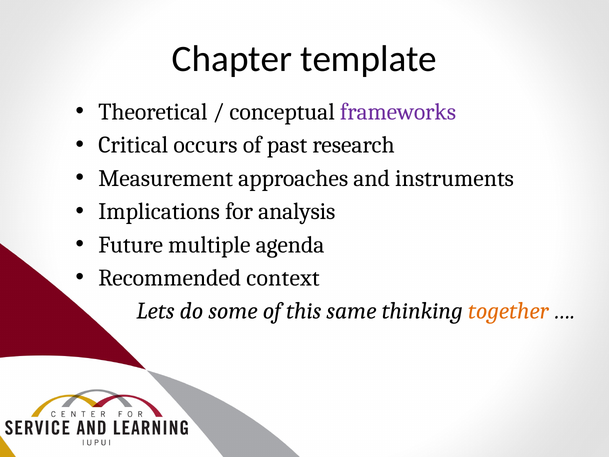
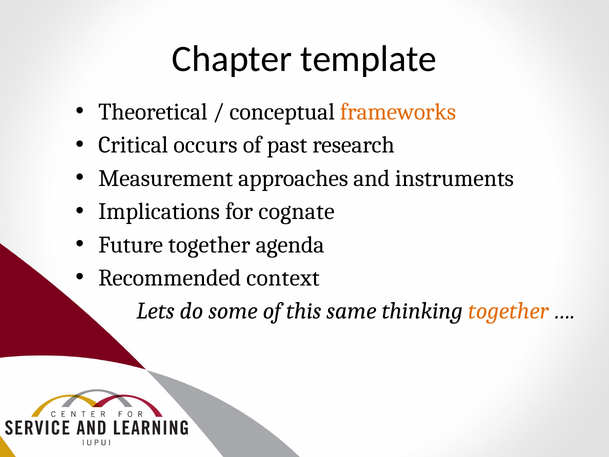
frameworks colour: purple -> orange (398, 112)
analysis: analysis -> cognate (297, 211)
Future multiple: multiple -> together (209, 245)
